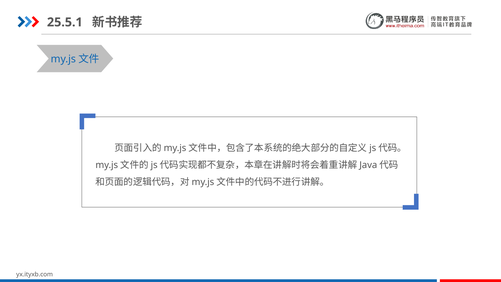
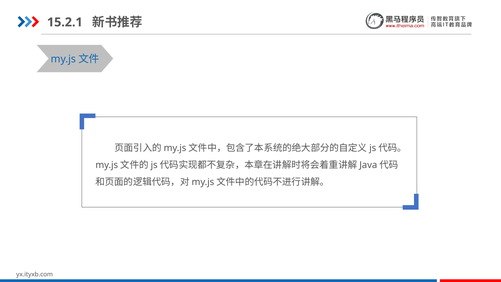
25.5.1: 25.5.1 -> 15.2.1 (65, 22)
